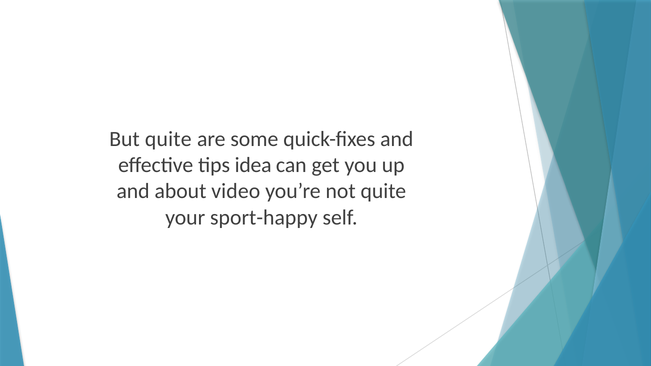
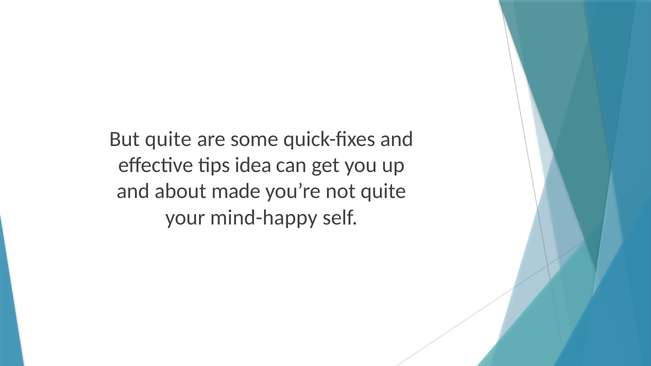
video: video -> made (236, 191)
sport-happy: sport-happy -> mind-happy (264, 217)
